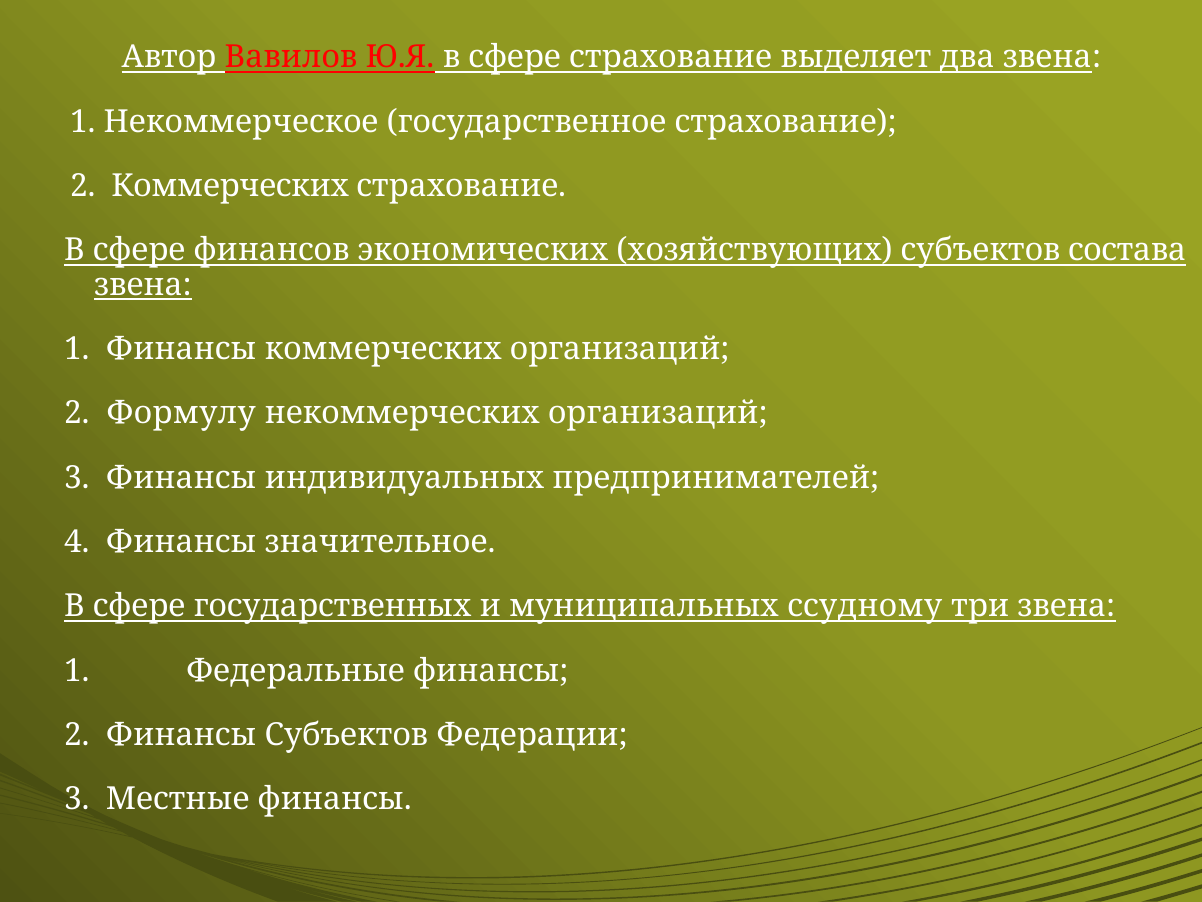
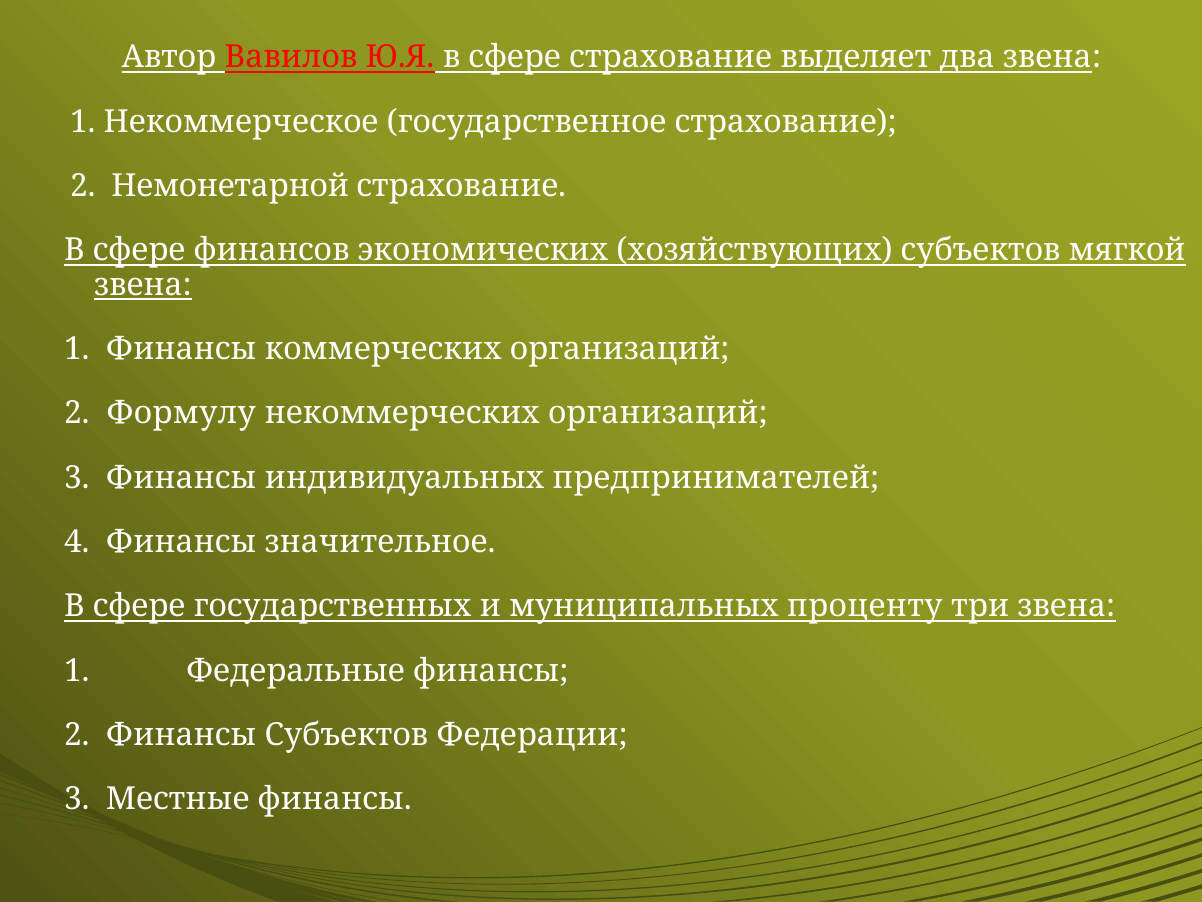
2 Коммерческих: Коммерческих -> Немонетарной (230, 186)
состава: состава -> мягкой (1127, 250)
ссудному: ссудному -> проценту (865, 606)
